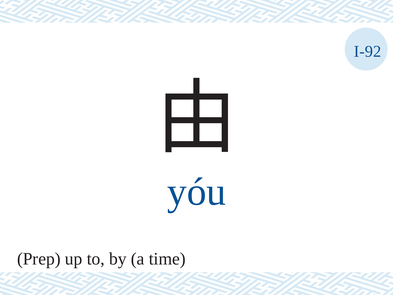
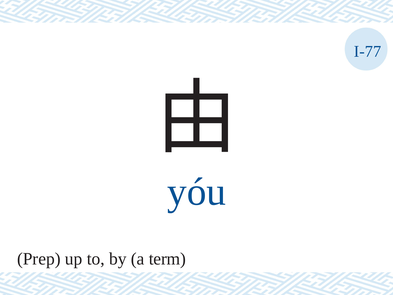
I-92: I-92 -> I-77 (368, 51)
time: time -> term (167, 259)
